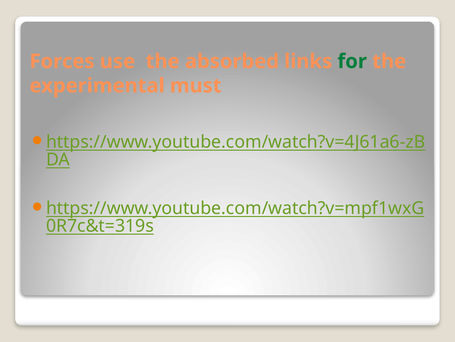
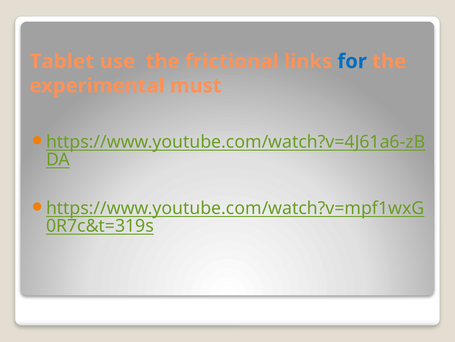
Forces: Forces -> Tablet (62, 61)
absorbed: absorbed -> frictional (232, 61)
for colour: green -> blue (352, 61)
